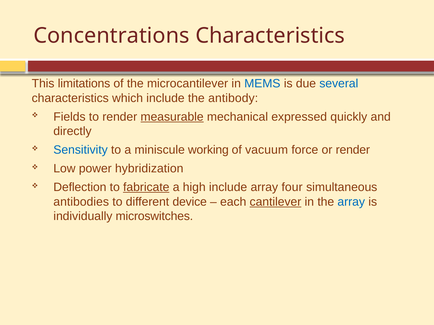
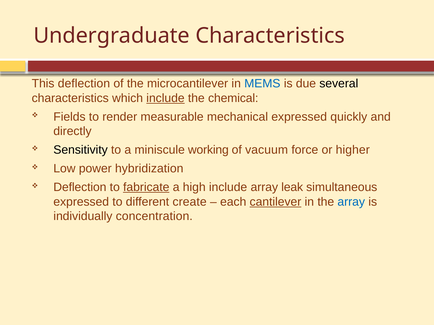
Concentrations: Concentrations -> Undergraduate (112, 36)
This limitations: limitations -> deflection (84, 84)
several colour: blue -> black (339, 84)
include underline: none -> present (165, 98)
antibody: antibody -> chemical (233, 98)
measurable underline: present -> none (172, 117)
Sensitivity colour: blue -> black (81, 150)
or render: render -> higher (353, 150)
four: four -> leak (292, 188)
antibodies: antibodies -> expressed (81, 202)
device: device -> create (190, 202)
microswitches: microswitches -> concentration (154, 217)
